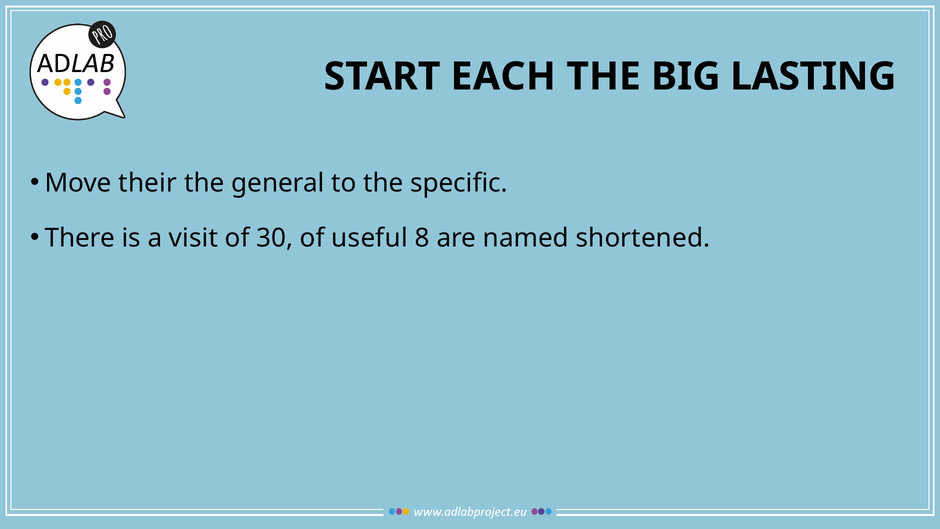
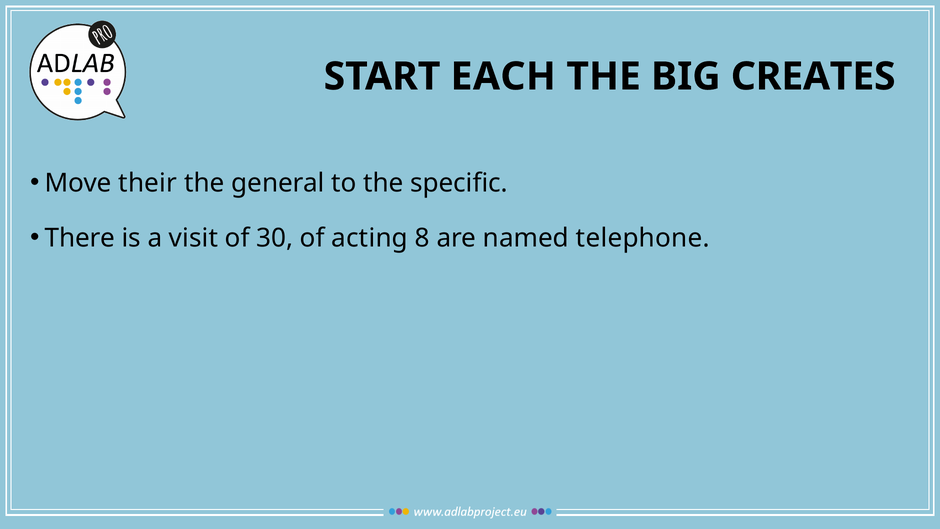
LASTING: LASTING -> CREATES (813, 77)
useful: useful -> acting (370, 238)
shortened: shortened -> telephone (643, 238)
